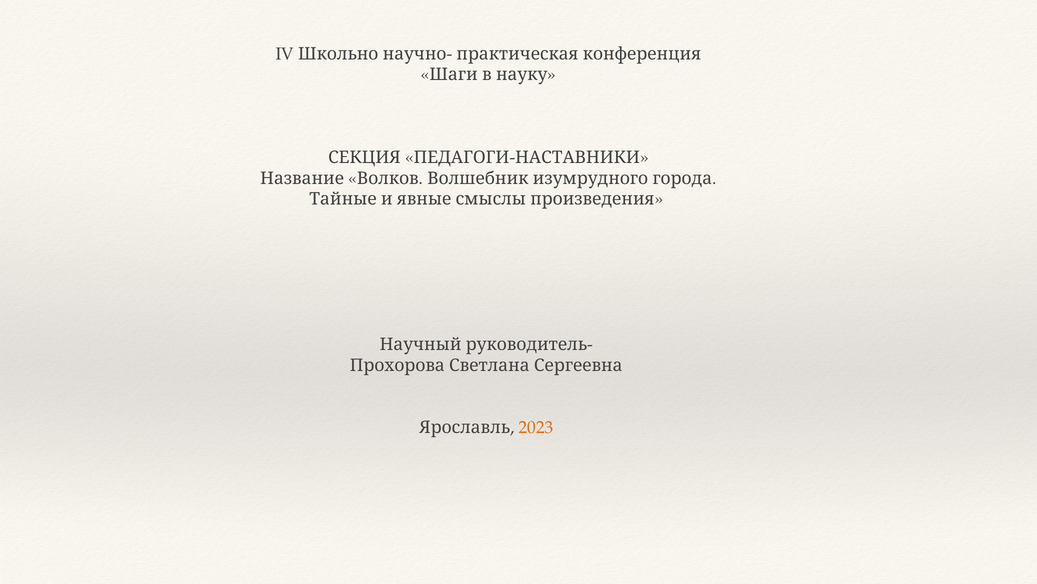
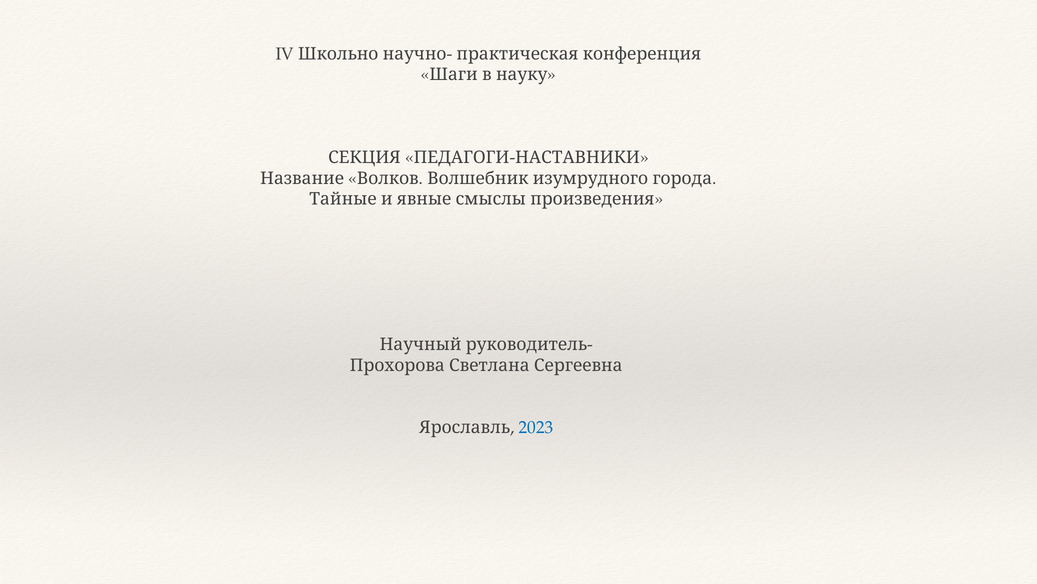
2023 colour: orange -> blue (536, 427)
